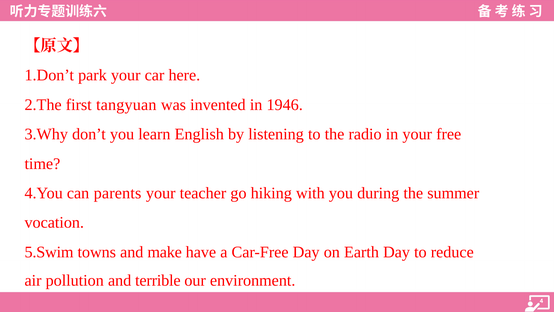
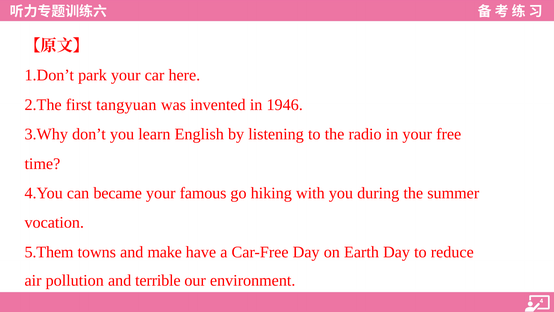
parents: parents -> became (118, 193)
teacher: teacher -> famous (203, 193)
5.Swim: 5.Swim -> 5.Them (49, 252)
